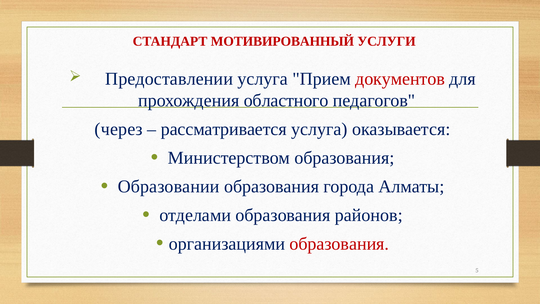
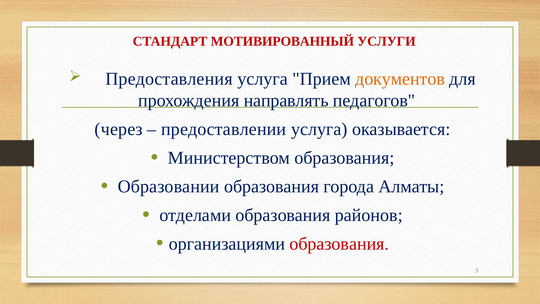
Предоставлении: Предоставлении -> Предоставления (169, 79)
документов colour: red -> orange (400, 79)
областного: областного -> направлять (286, 101)
рассматривается: рассматривается -> предоставлении (224, 129)
